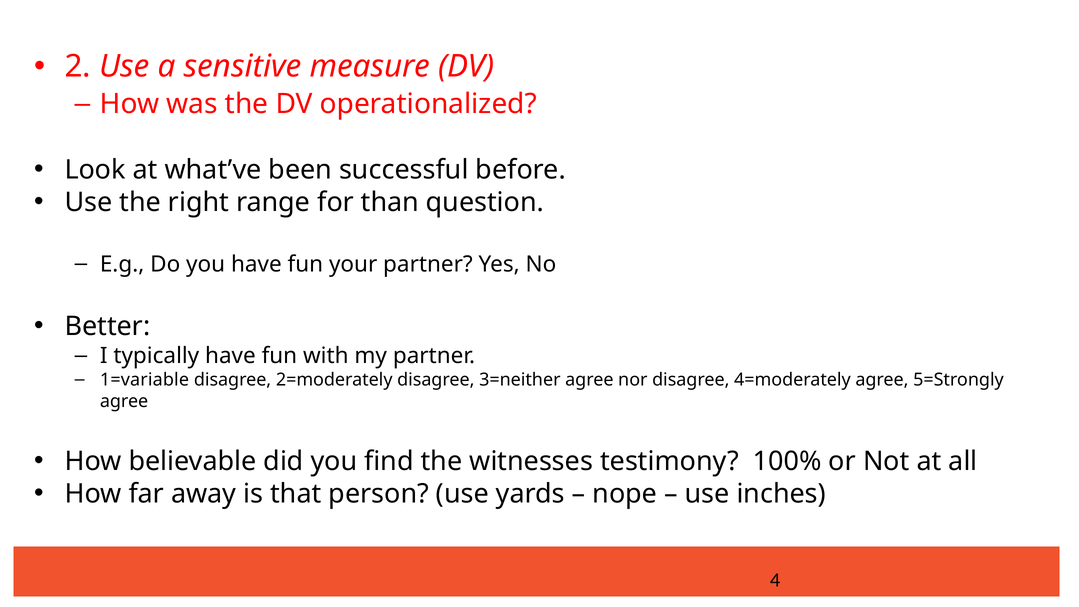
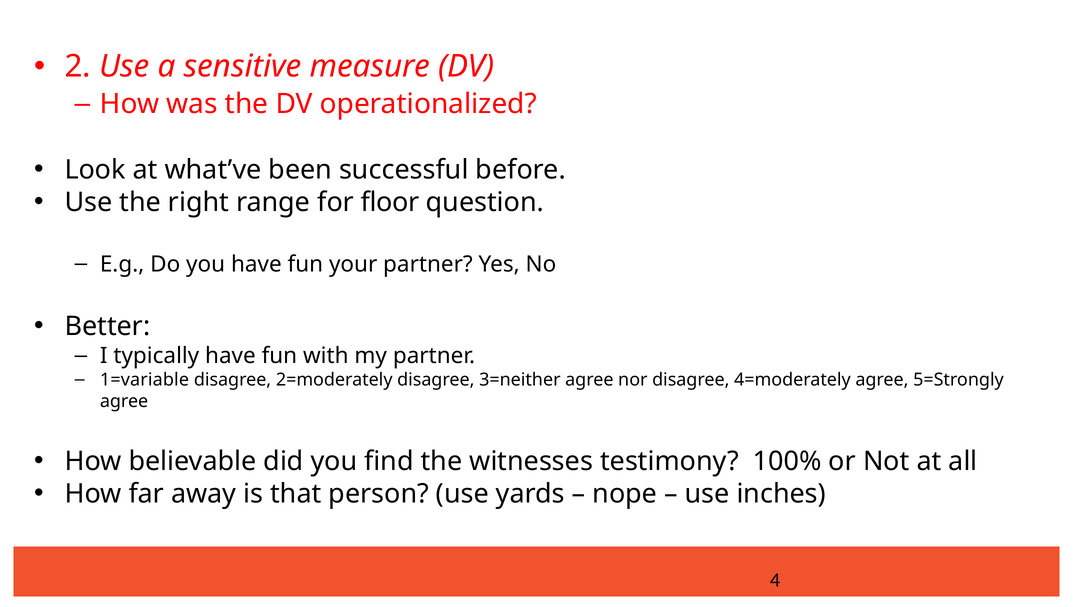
than: than -> floor (390, 202)
